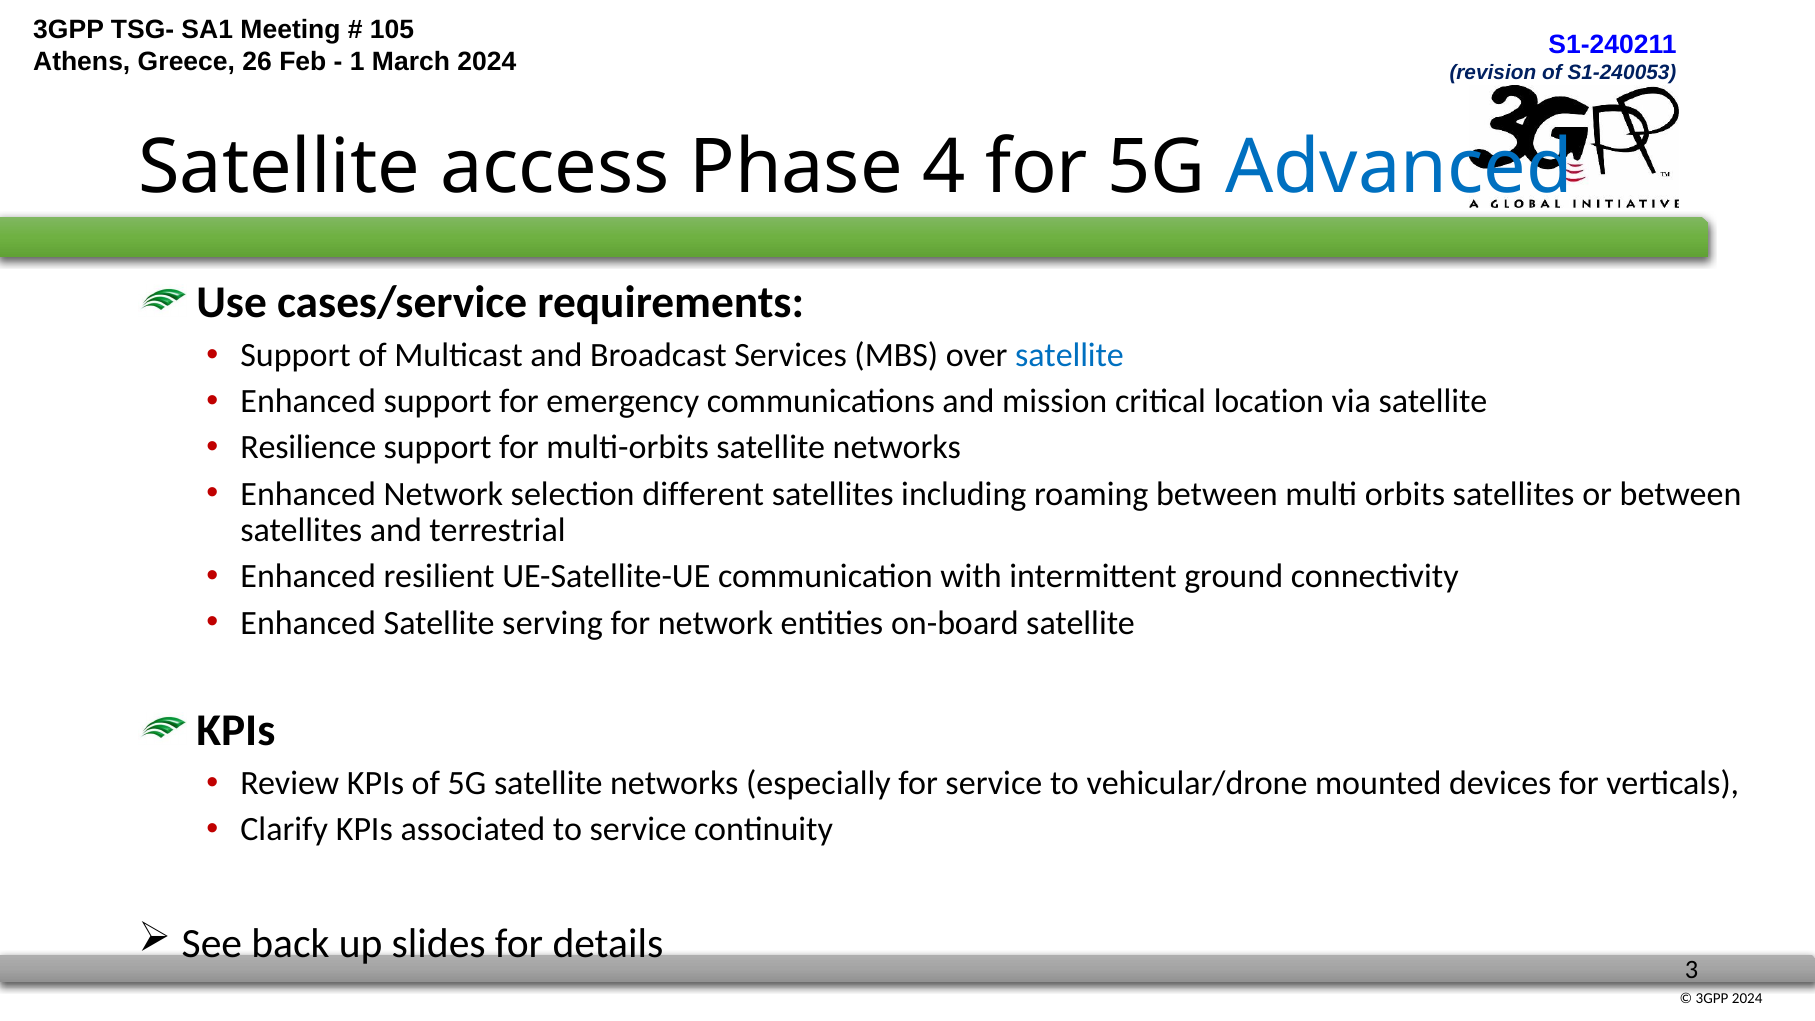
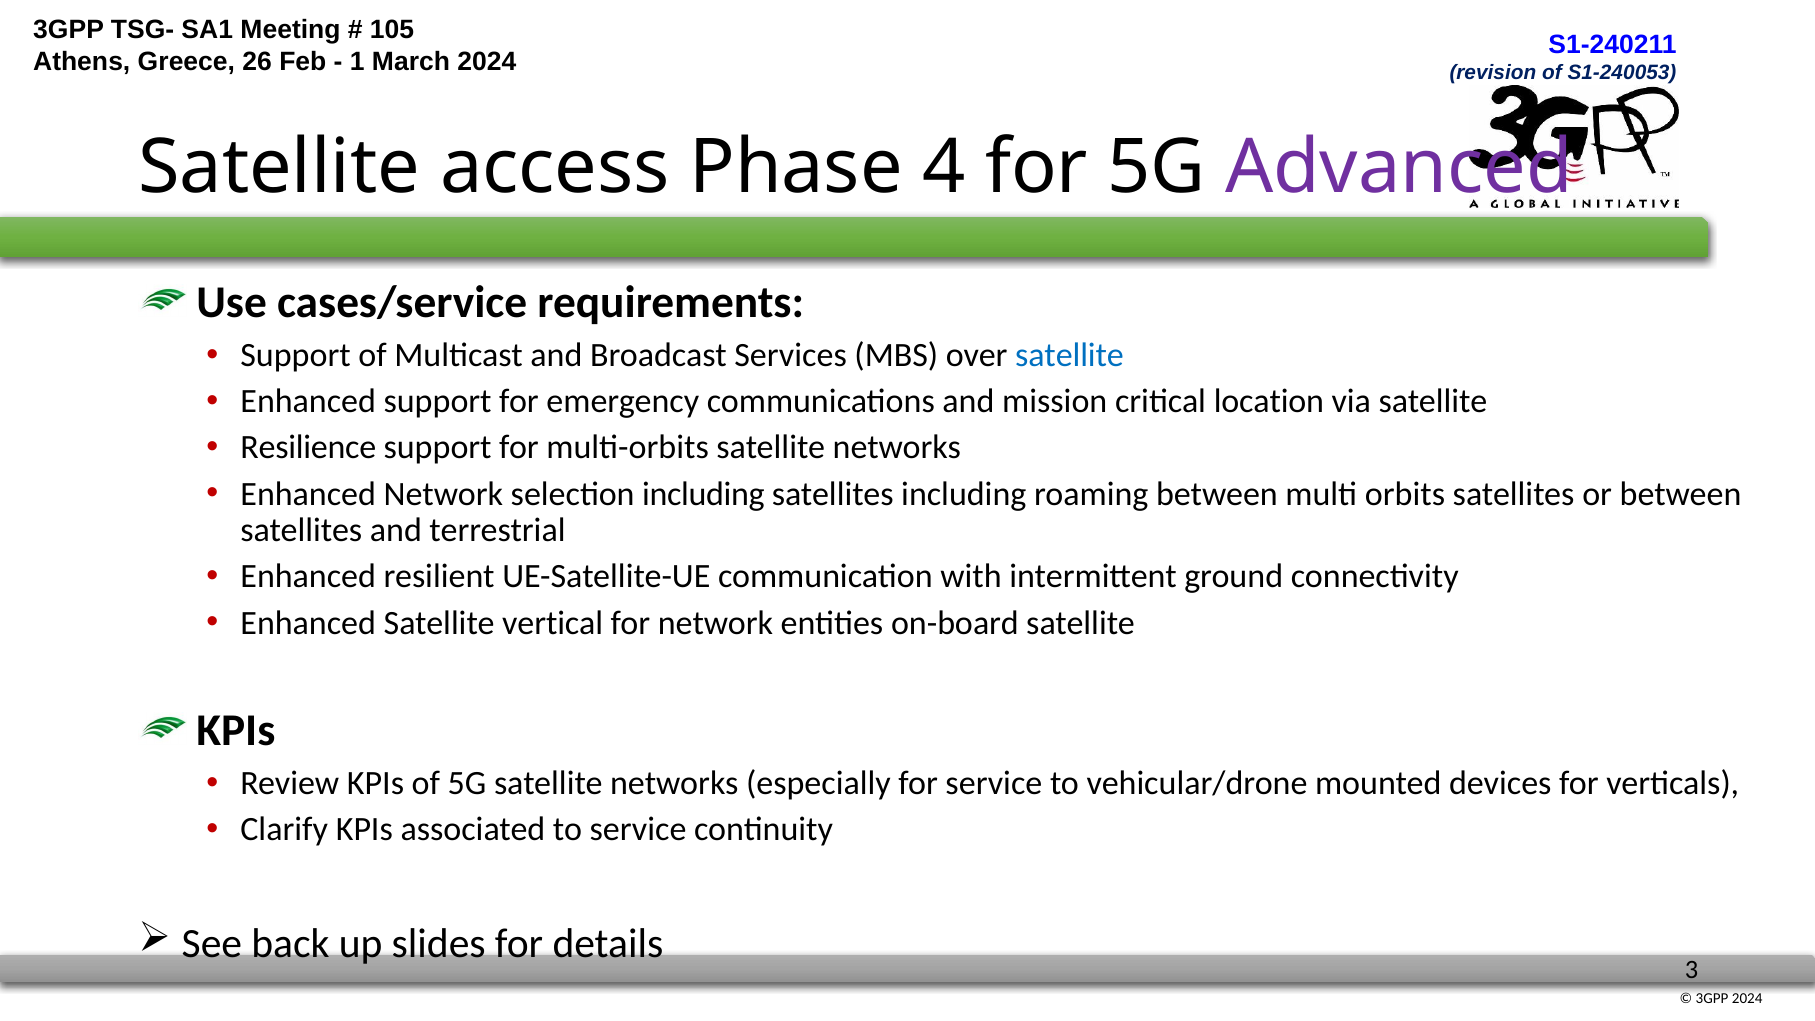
Advanced colour: blue -> purple (1399, 167)
selection different: different -> including (703, 494)
serving: serving -> vertical (553, 623)
